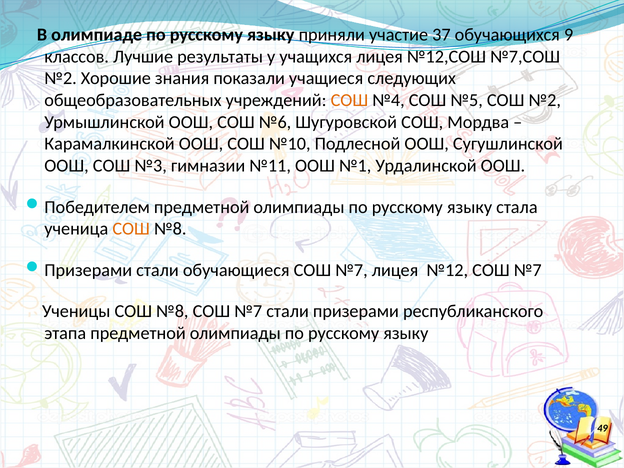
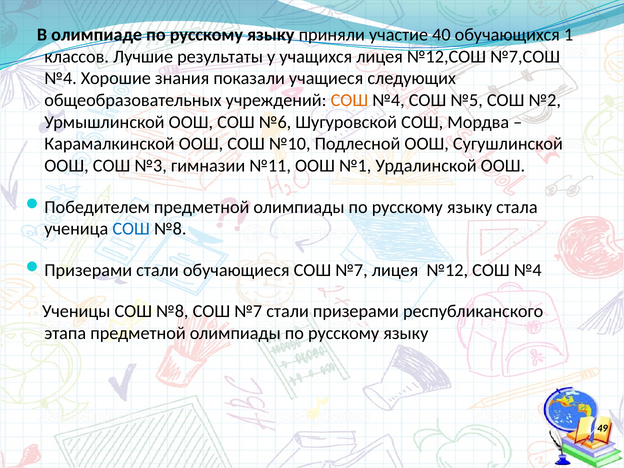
37: 37 -> 40 (441, 35)
9: 9 -> 1 (569, 35)
№2: №2 -> №4 (61, 78)
СОШ colour: orange -> blue (131, 229)
№12 СОШ №7: №7 -> №4 (528, 270)
